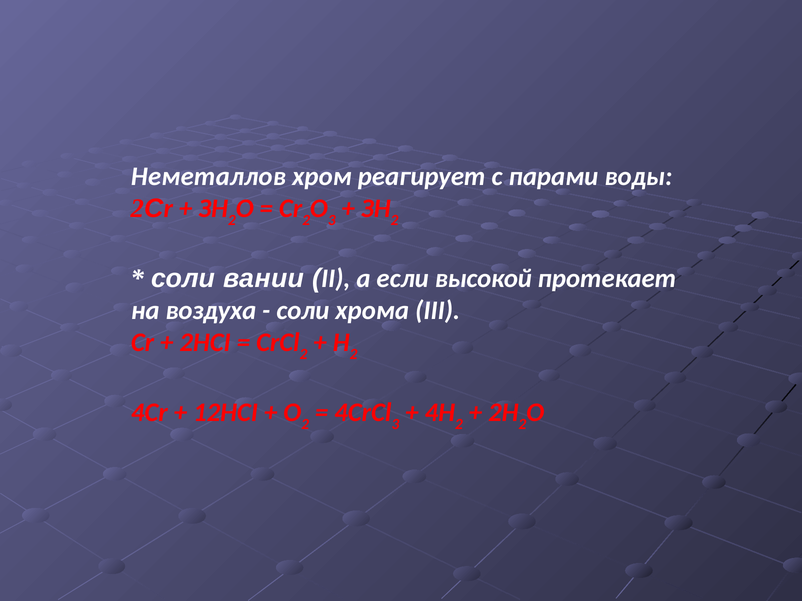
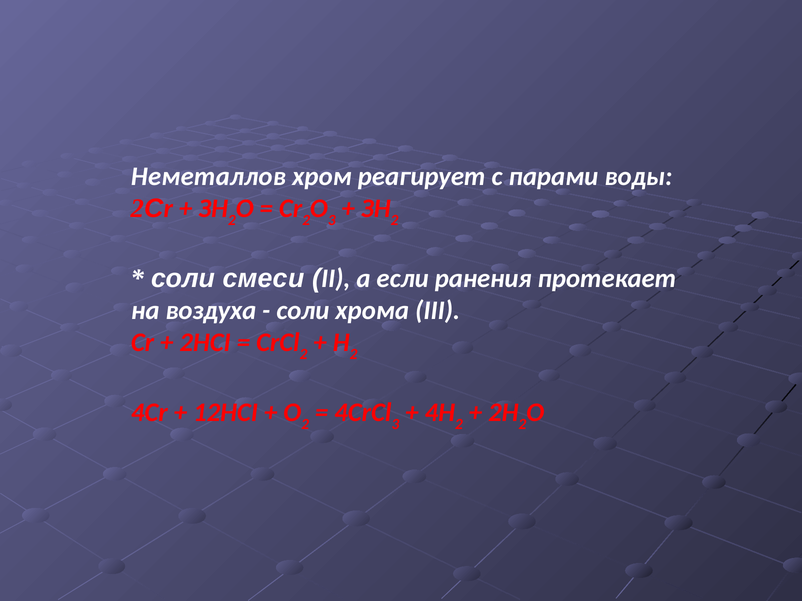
вании: вании -> смеси (263, 278)
высокой: высокой -> ранения (483, 278)
